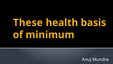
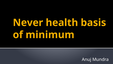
These: These -> Never (28, 23)
